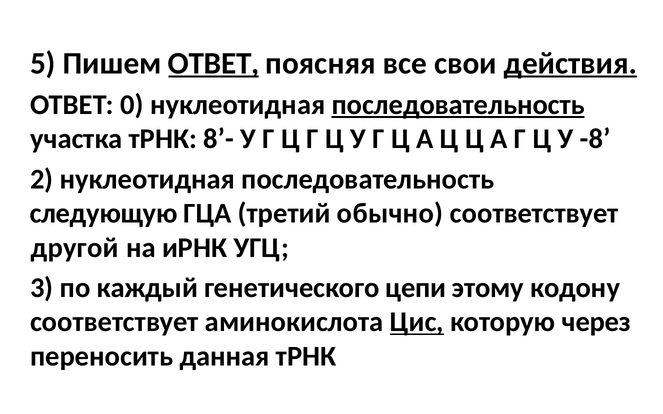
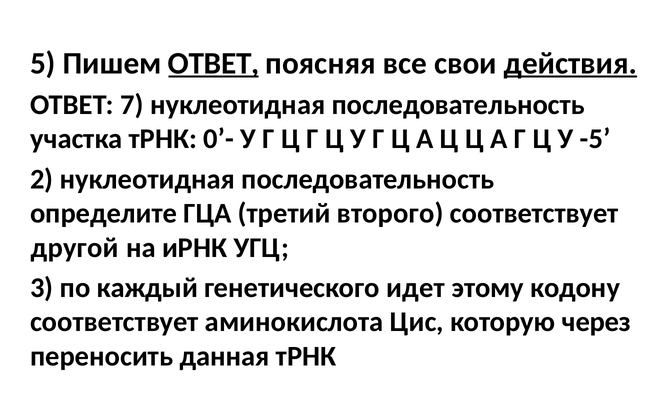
0: 0 -> 7 (132, 105)
последовательность underline: present -> none (458, 105)
8’-: 8’- -> 0’- (219, 139)
-8: -8 -> -5 (595, 139)
следующую: следующую -> определите (103, 214)
обычно: обычно -> второго (390, 214)
цепи: цепи -> идет (416, 288)
Цис underline: present -> none (417, 322)
